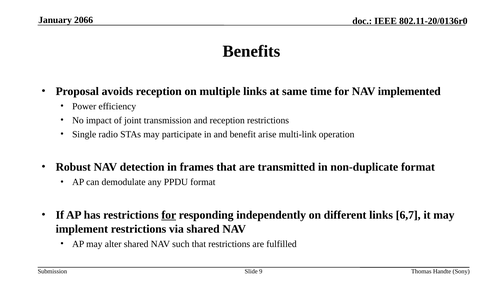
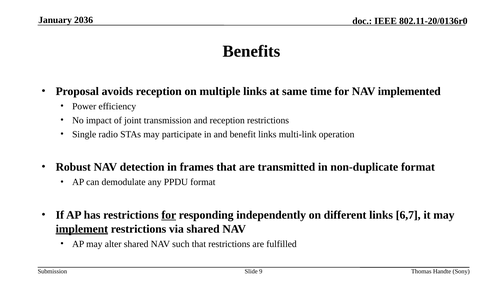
2066: 2066 -> 2036 (84, 20)
benefit arise: arise -> links (267, 134)
implement underline: none -> present (82, 229)
